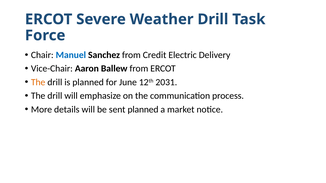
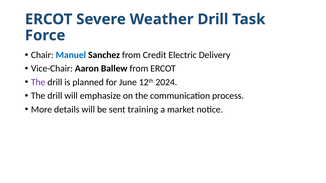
The colour: orange -> purple (38, 82)
2031: 2031 -> 2024 (166, 82)
sent planned: planned -> training (143, 110)
